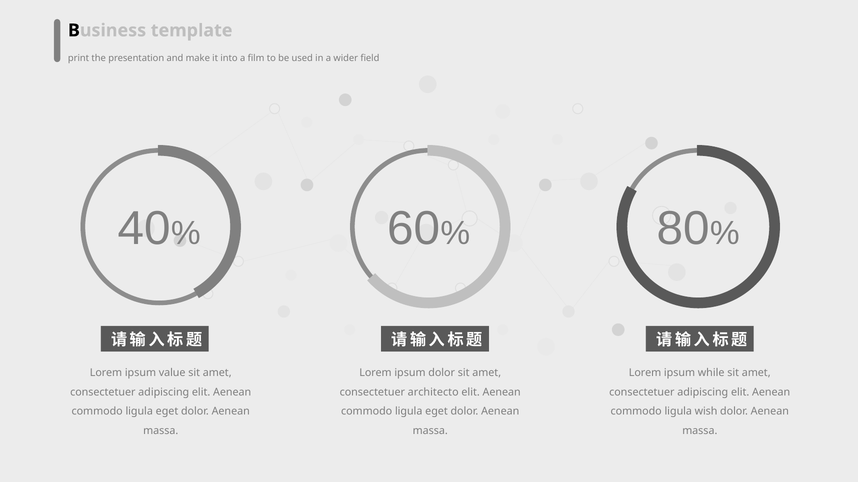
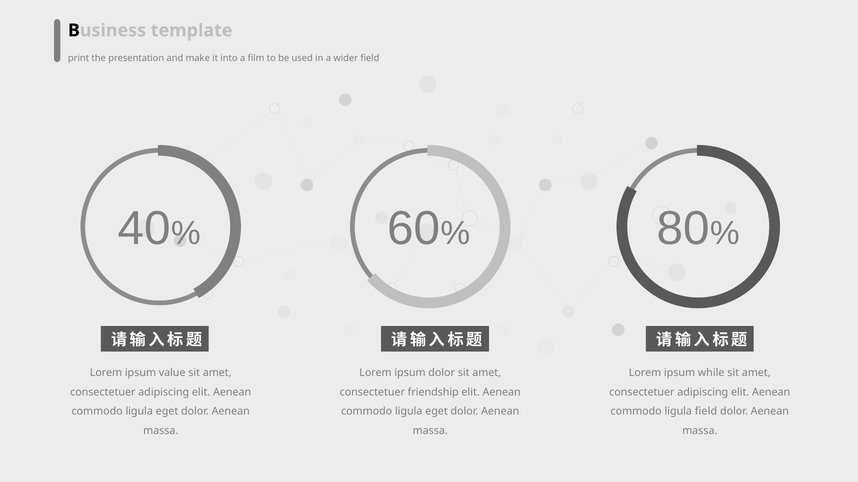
architecto: architecto -> friendship (433, 393)
ligula wish: wish -> field (706, 412)
